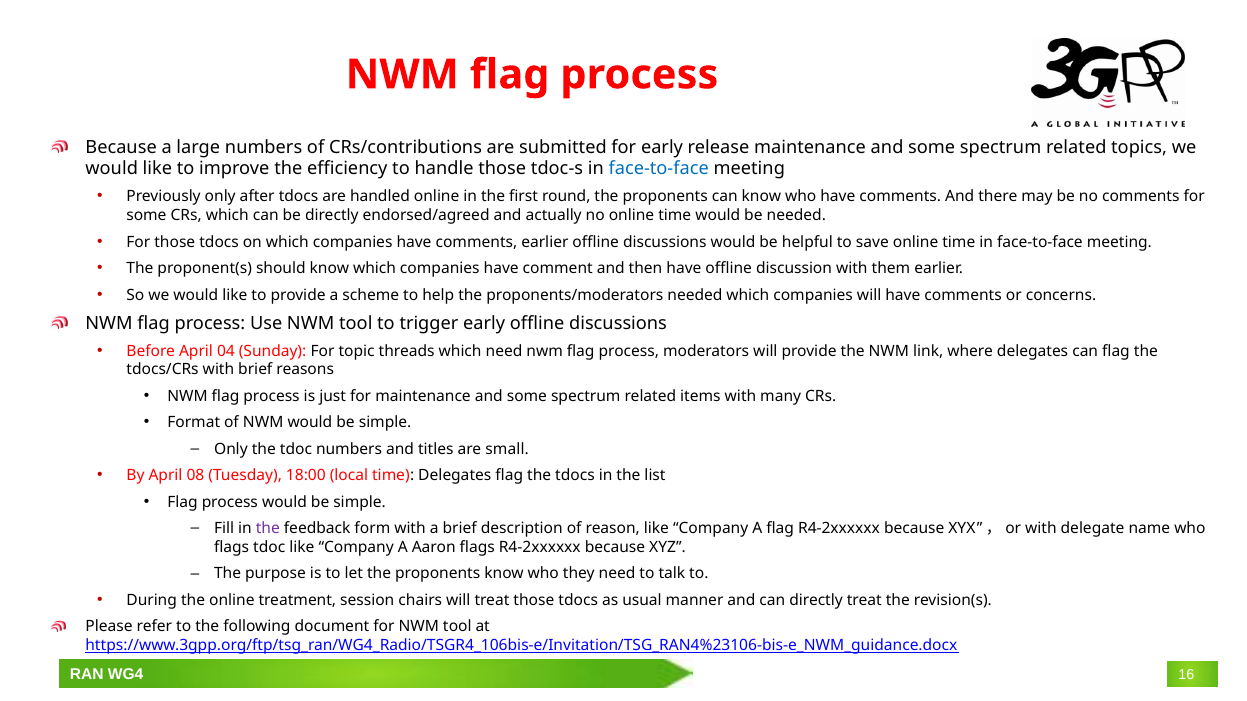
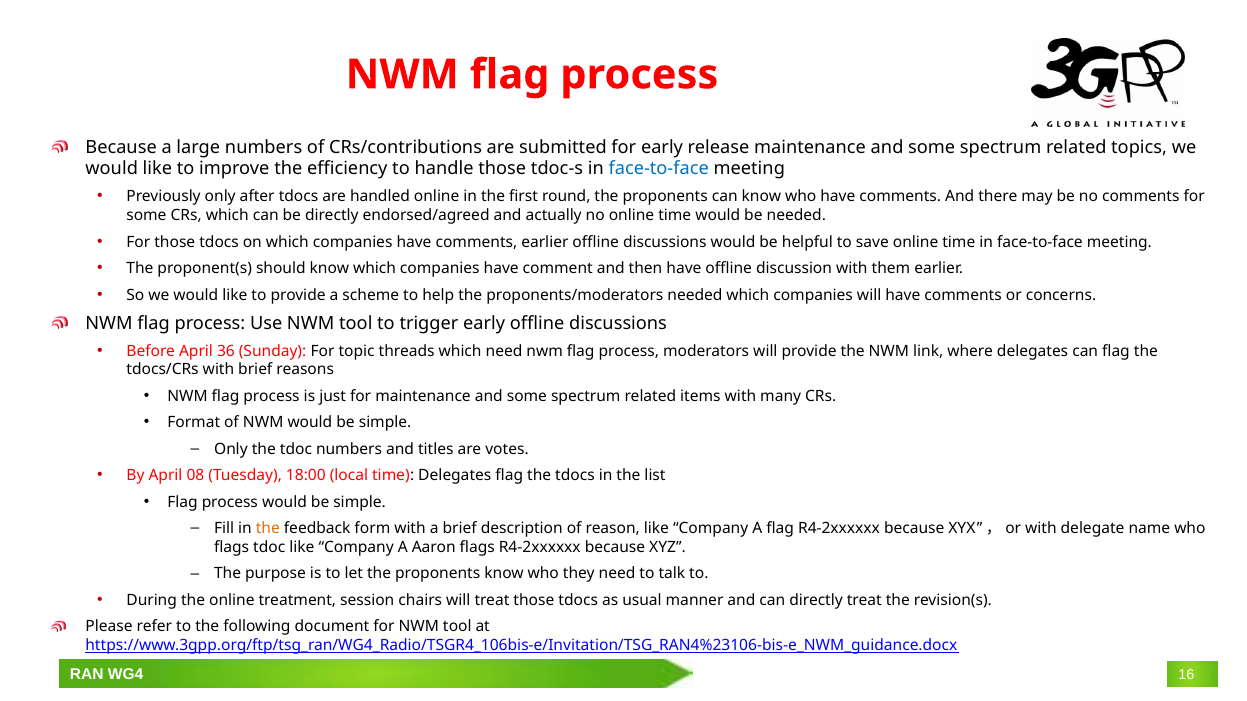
04: 04 -> 36 (226, 351)
small: small -> votes (507, 449)
the colour: purple -> orange (268, 529)
